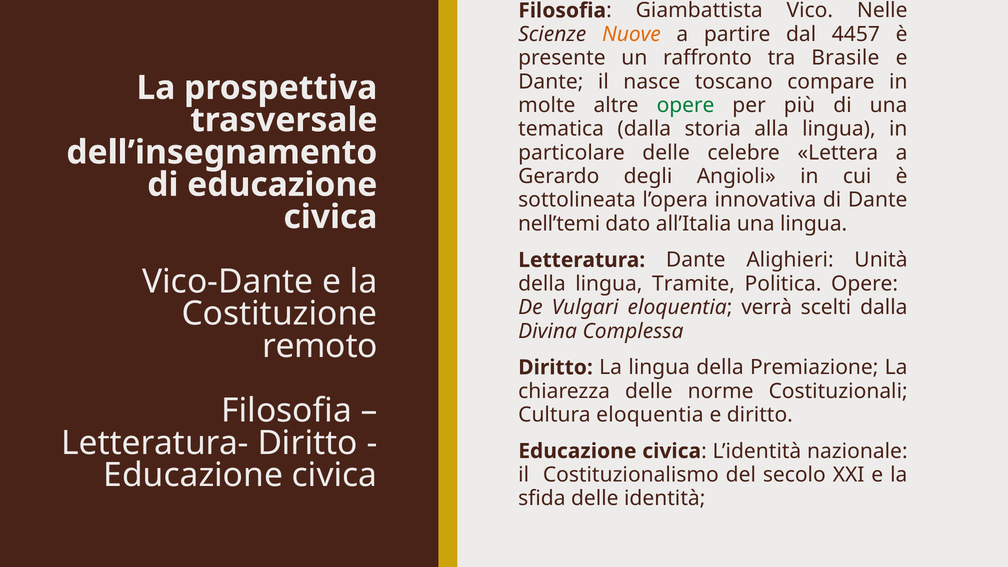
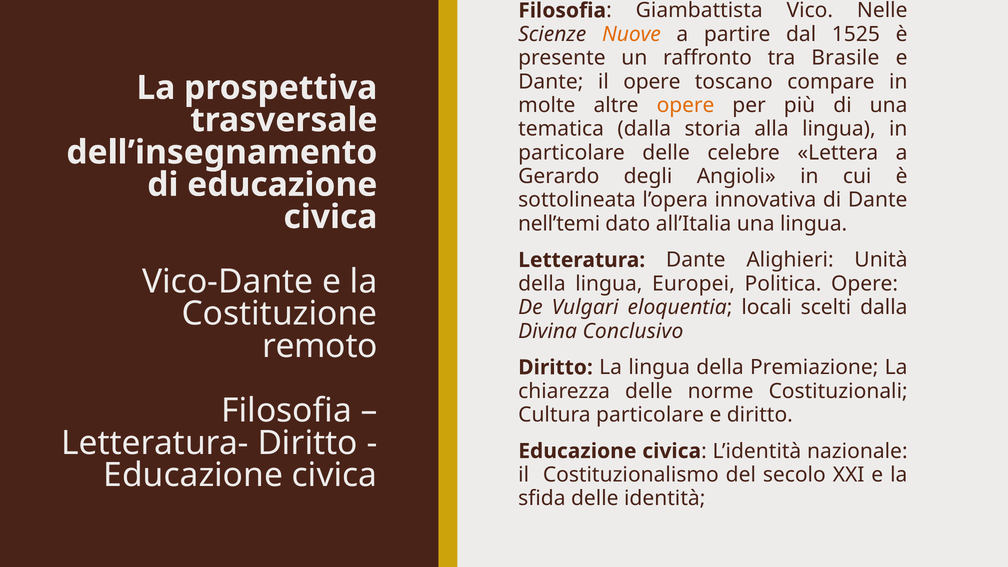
4457: 4457 -> 1525 (856, 34)
il nasce: nasce -> opere (652, 82)
opere colour: green -> orange (686, 105)
Tramite: Tramite -> Europei (693, 284)
verrà: verrà -> locali (767, 307)
Complessa: Complessa -> Conclusivo (633, 331)
Cultura eloquentia: eloquentia -> particolare (650, 415)
